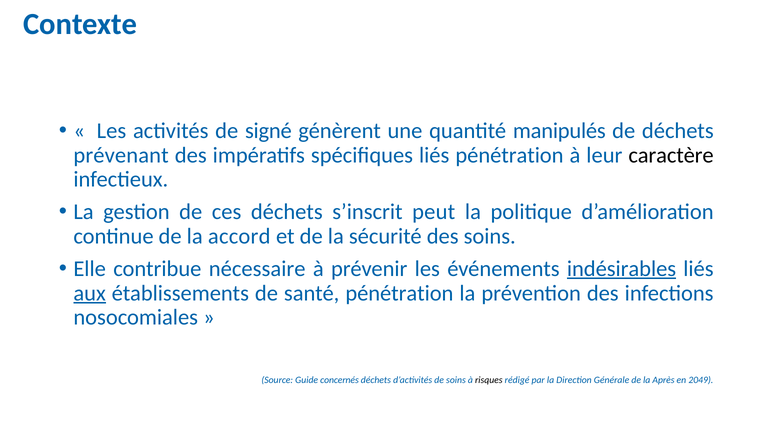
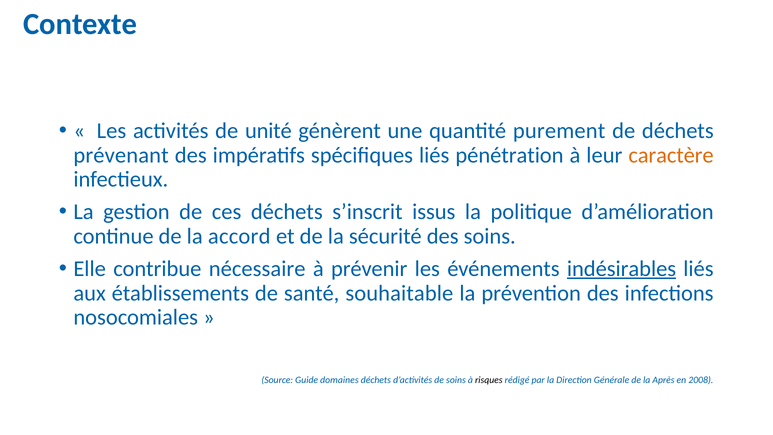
signé: signé -> unité (268, 131)
manipulés: manipulés -> purement (559, 131)
caractère colour: black -> orange (671, 155)
peut: peut -> issus (434, 212)
aux underline: present -> none (90, 293)
santé pénétration: pénétration -> souhaitable (399, 293)
concernés: concernés -> domaines (339, 380)
2049: 2049 -> 2008 (701, 380)
